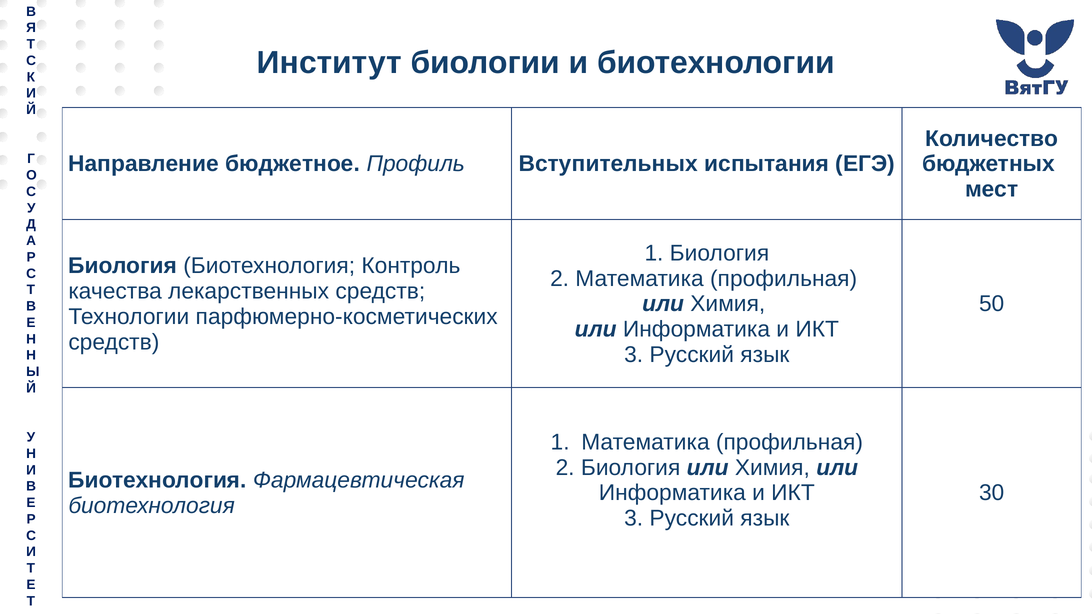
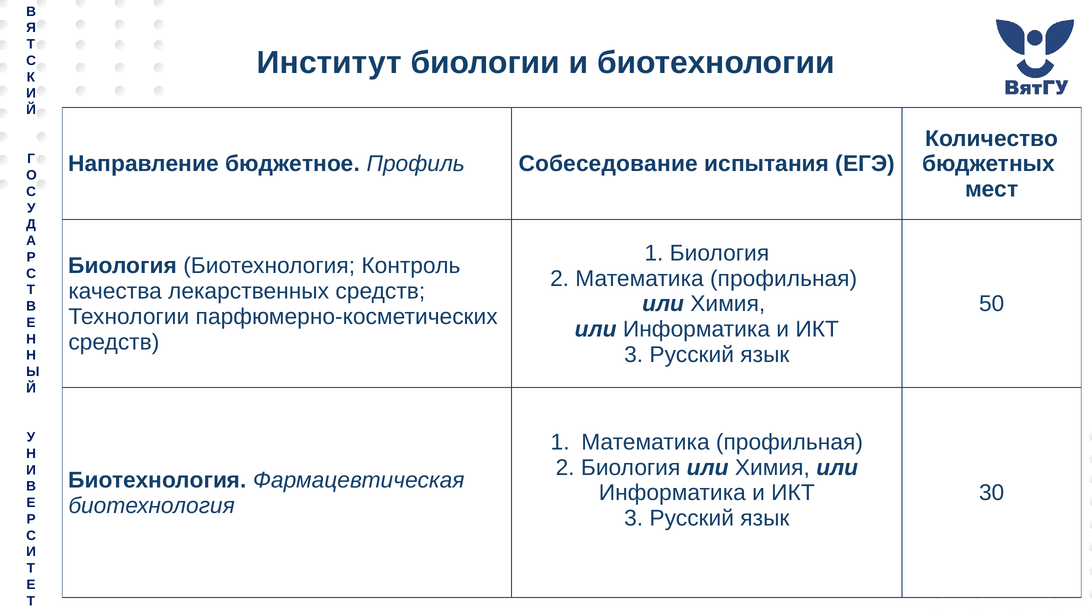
Вступительных: Вступительных -> Собеседование (608, 164)
